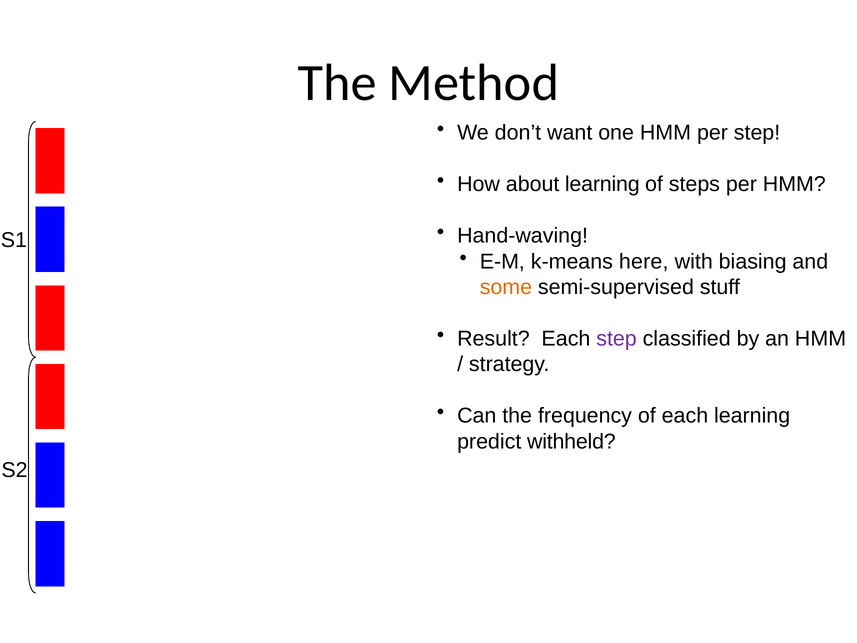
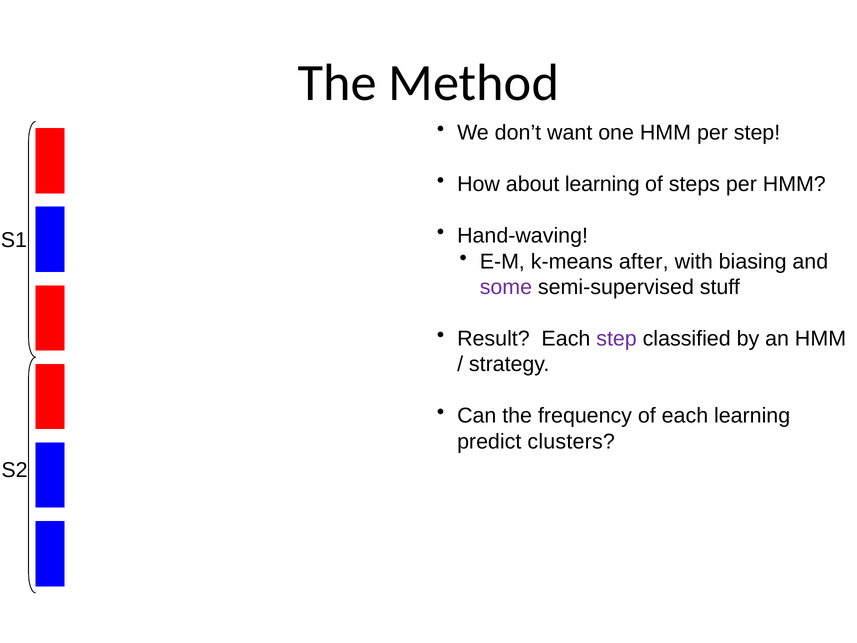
here: here -> after (644, 261)
some colour: orange -> purple (506, 287)
withheld: withheld -> clusters (571, 441)
